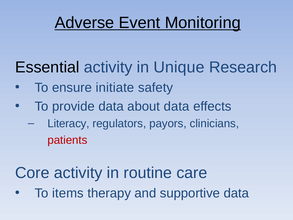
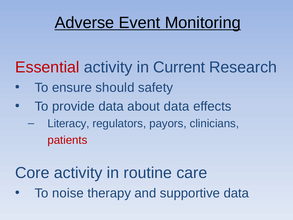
Essential colour: black -> red (47, 67)
Unique: Unique -> Current (179, 67)
initiate: initiate -> should (115, 87)
items: items -> noise (68, 193)
